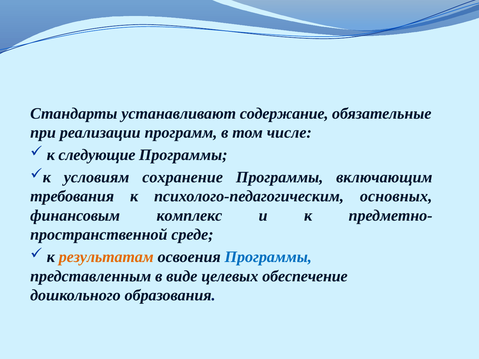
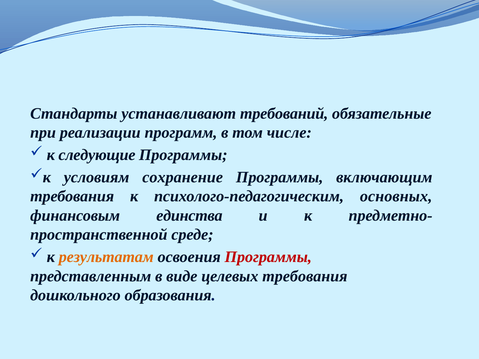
содержание: содержание -> требований (284, 113)
комплекс: комплекс -> единства (189, 216)
Программы colour: blue -> red (268, 257)
целевых обеспечение: обеспечение -> требования (305, 276)
